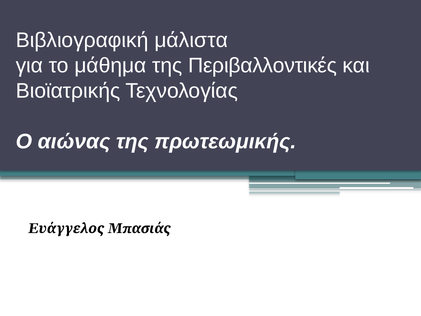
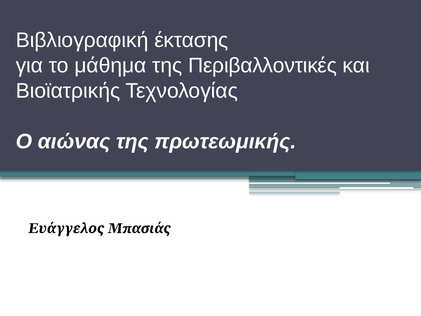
μάλιστα: μάλιστα -> έκτασης (191, 40)
